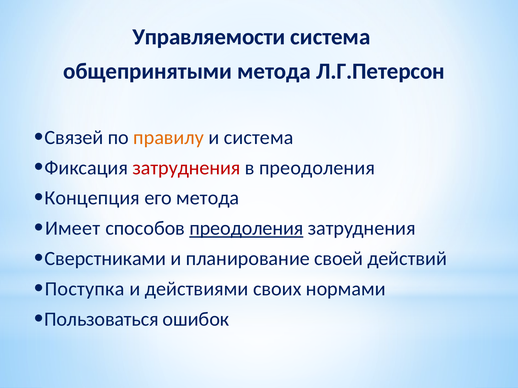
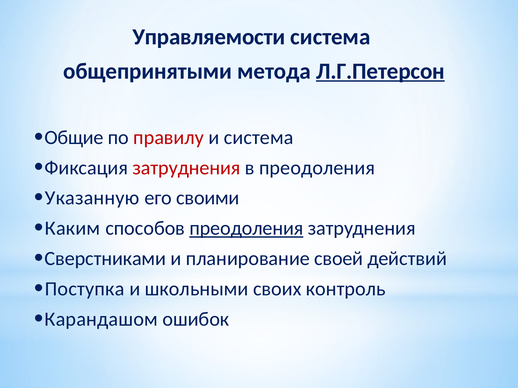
Л.Г.Петерсон underline: none -> present (380, 71)
Связей: Связей -> Общие (74, 138)
правилу colour: orange -> red (169, 138)
Концепция: Концепция -> Указанную (92, 198)
его метода: метода -> своими (208, 198)
Имеет: Имеет -> Каким (73, 229)
действиями: действиями -> школьными (197, 289)
нормами: нормами -> контроль (346, 289)
Пользоваться: Пользоваться -> Карандашом (101, 320)
